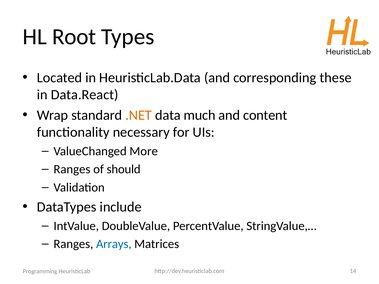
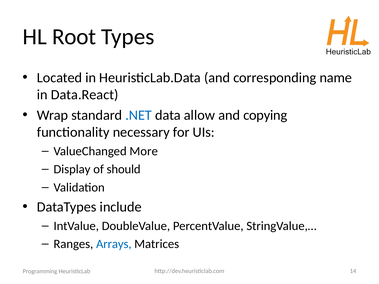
these: these -> name (336, 78)
.NET colour: orange -> blue (139, 115)
much: much -> allow (199, 115)
content: content -> copying (265, 115)
Ranges: Ranges -> Display (72, 169)
